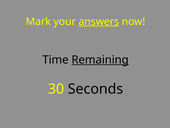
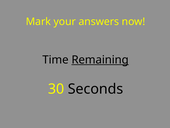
answers underline: present -> none (99, 22)
